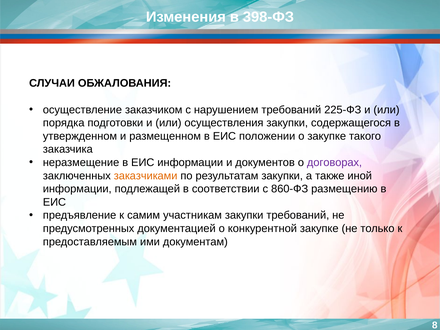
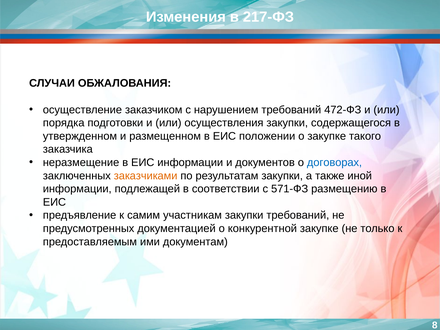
398-ФЗ: 398-ФЗ -> 217-ФЗ (268, 17)
225-ФЗ: 225-ФЗ -> 472-ФЗ (343, 110)
договорах colour: purple -> blue (335, 163)
860-ФЗ: 860-ФЗ -> 571-ФЗ (290, 189)
